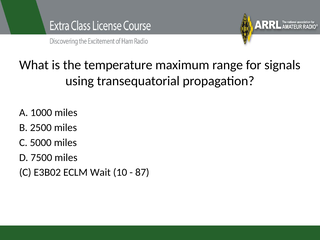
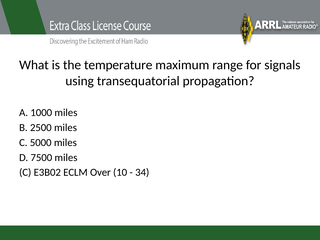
Wait: Wait -> Over (100, 172)
87: 87 -> 34 (142, 172)
